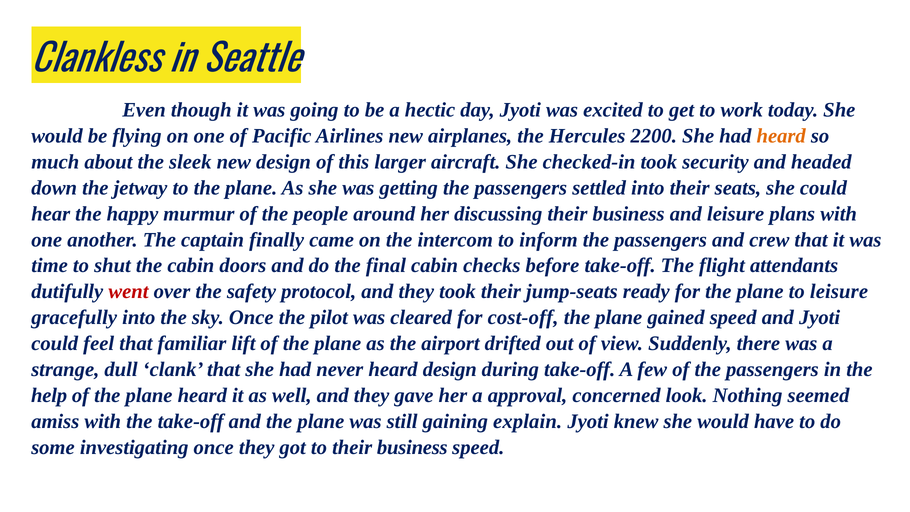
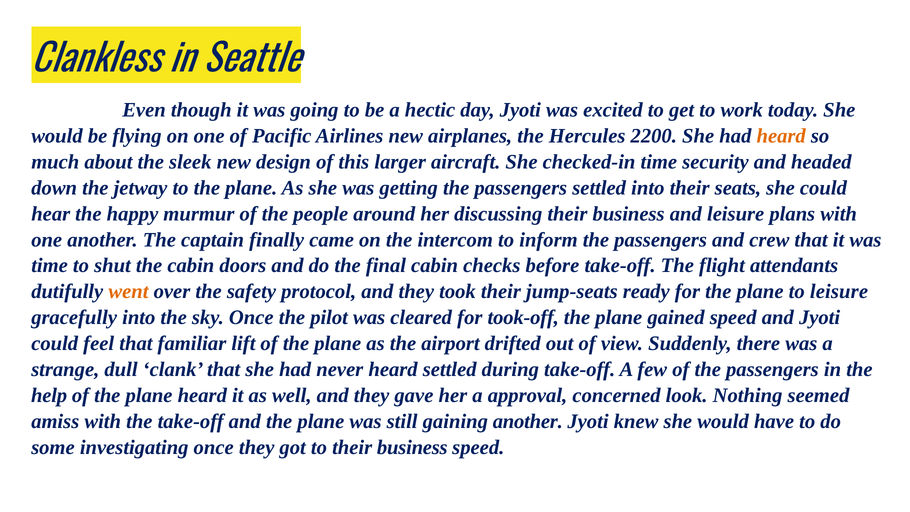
checked-in took: took -> time (659, 162)
went colour: red -> orange (128, 292)
cost-off: cost-off -> took-off (523, 318)
heard design: design -> settled (450, 369)
gaining explain: explain -> another (528, 421)
